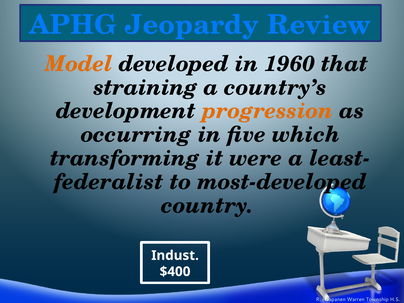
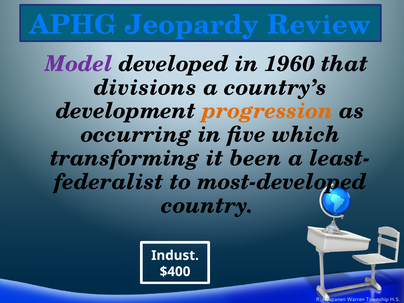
Model colour: orange -> purple (79, 64)
straining: straining -> divisions (145, 87)
were: were -> been (256, 158)
